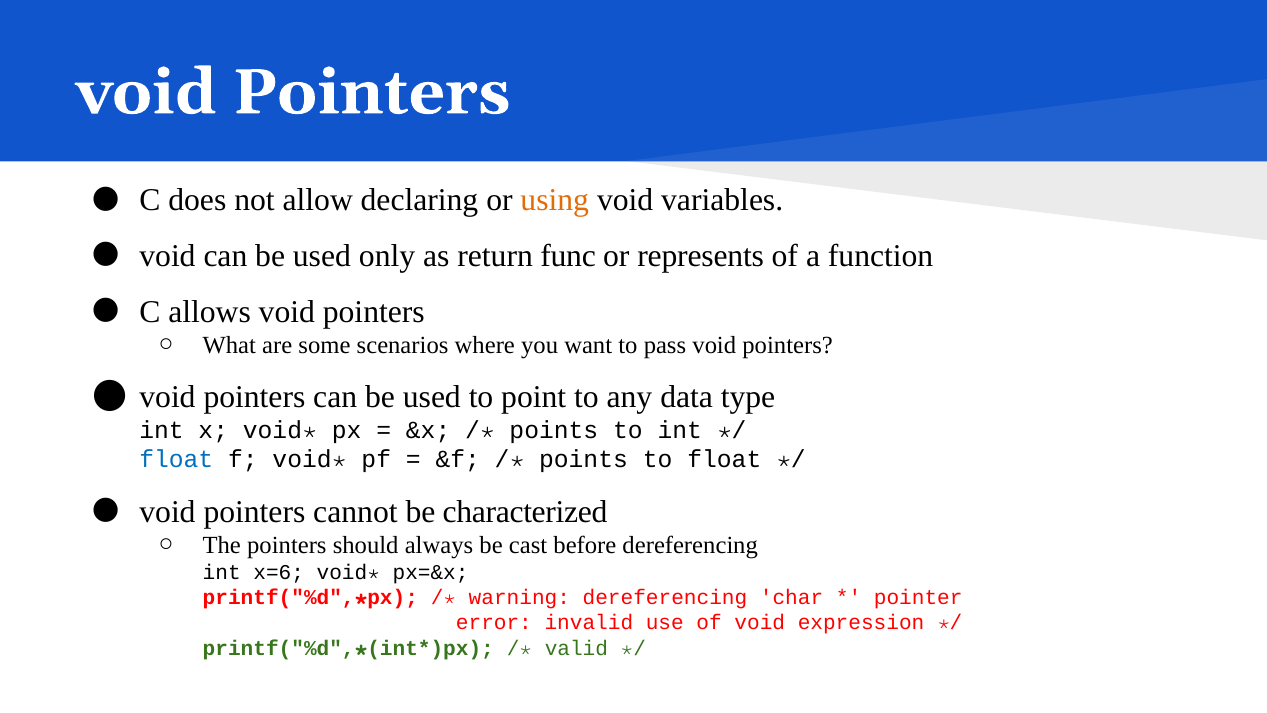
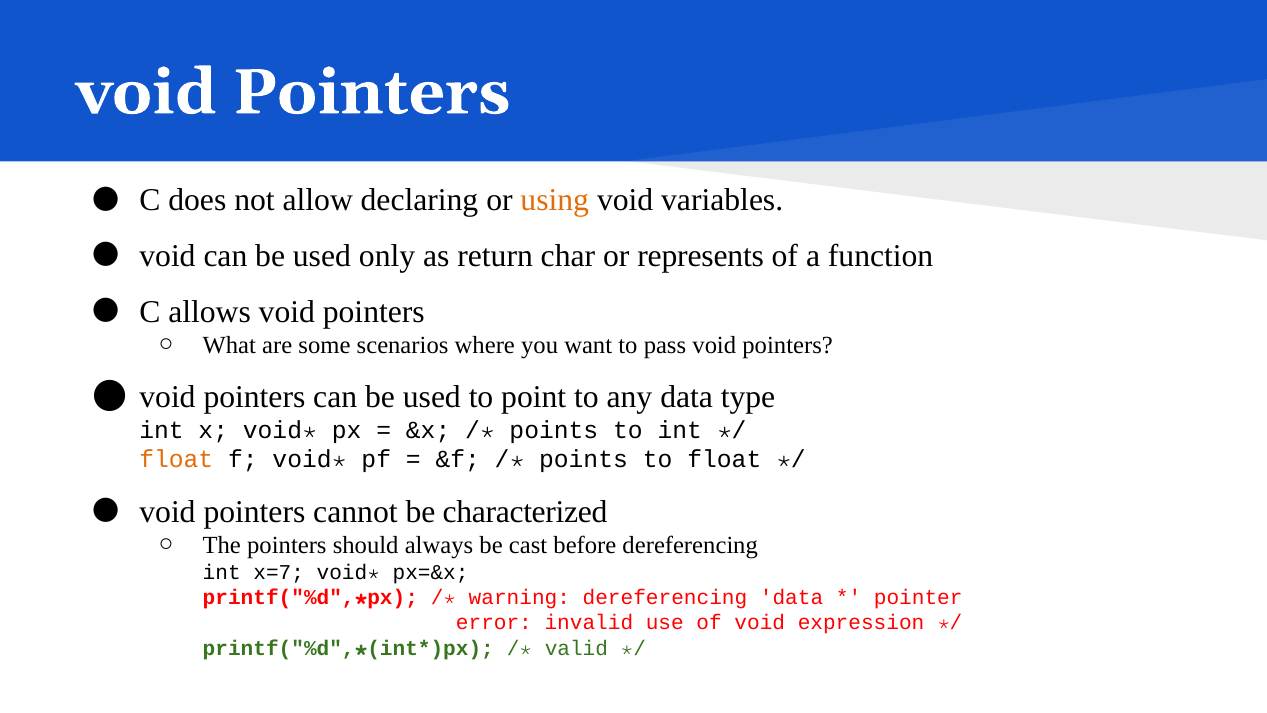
func: func -> char (568, 256)
float colour: blue -> orange (176, 460)
x=6: x=6 -> x=7 (279, 572)
dereferencing char: char -> data (792, 597)
